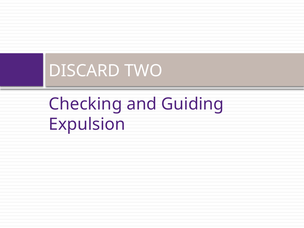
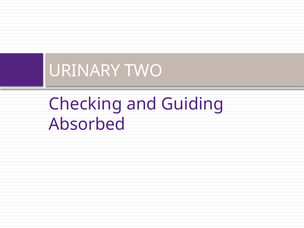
DISCARD: DISCARD -> URINARY (84, 71)
Expulsion: Expulsion -> Absorbed (87, 124)
